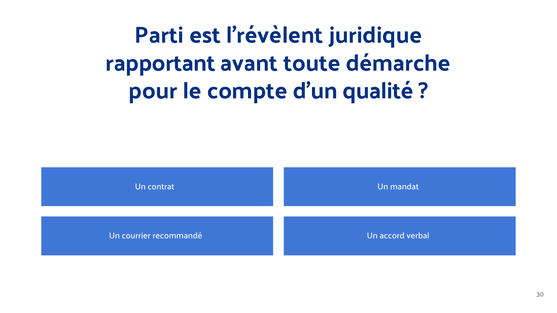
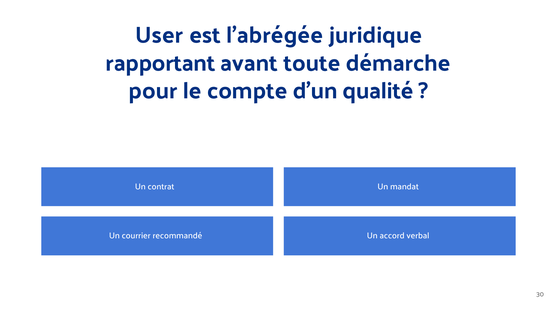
Parti: Parti -> User (159, 35)
l’révèlent: l’révèlent -> l’abrégée (275, 35)
